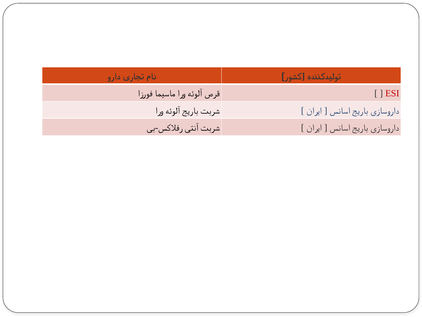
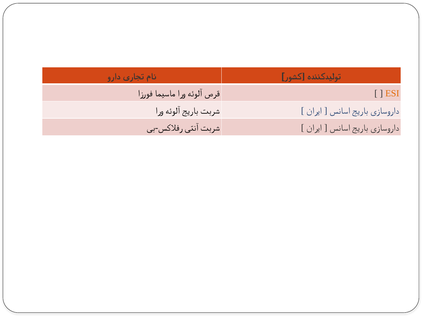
ESI colour: red -> orange (392, 93)
